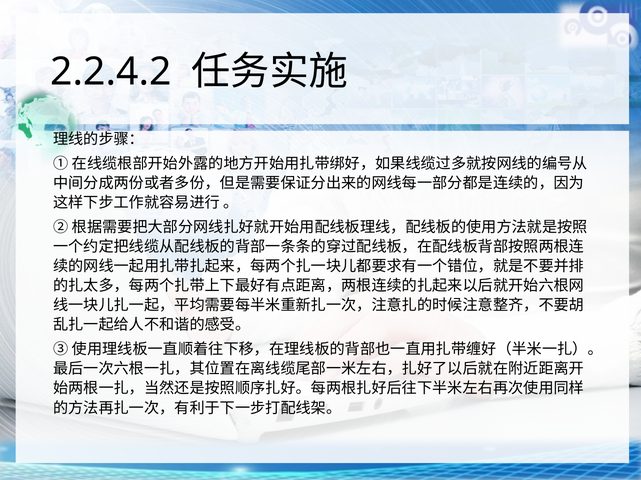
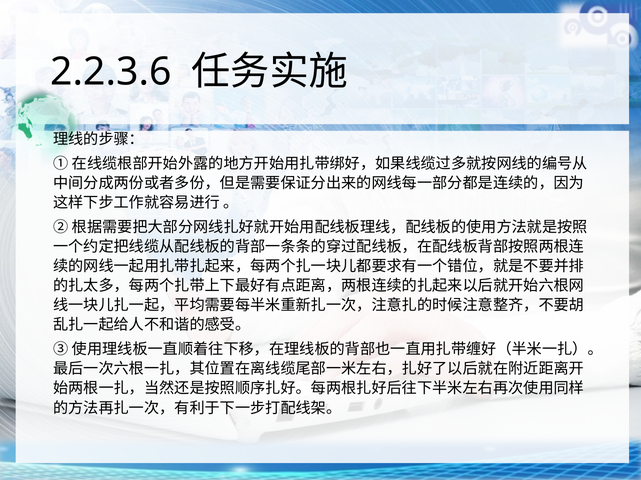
2.2.4.2: 2.2.4.2 -> 2.2.3.6 (111, 72)
